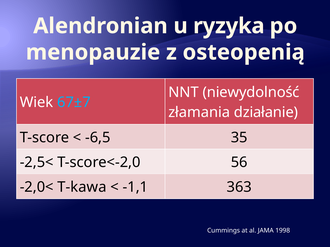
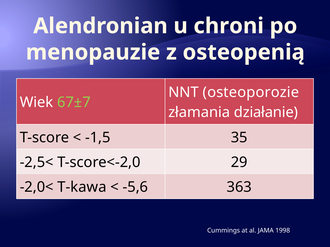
ryzyka: ryzyka -> chroni (229, 26)
niewydolność: niewydolność -> osteoporozie (251, 92)
67±7 colour: light blue -> light green (74, 102)
-6,5: -6,5 -> -1,5 (98, 138)
56: 56 -> 29 (239, 163)
-1,1: -1,1 -> -5,6 (135, 188)
